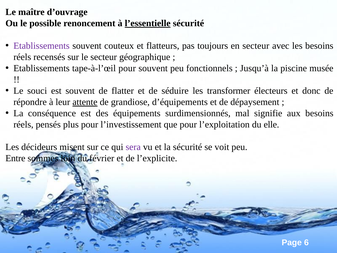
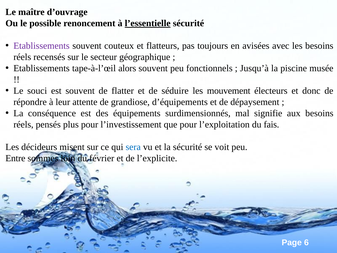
en secteur: secteur -> avisées (256, 46)
tape-à-l’œil pour: pour -> alors (127, 68)
transformer: transformer -> mouvement (229, 91)
attente underline: present -> none (85, 102)
elle: elle -> fais (271, 124)
sera colour: purple -> blue (133, 147)
